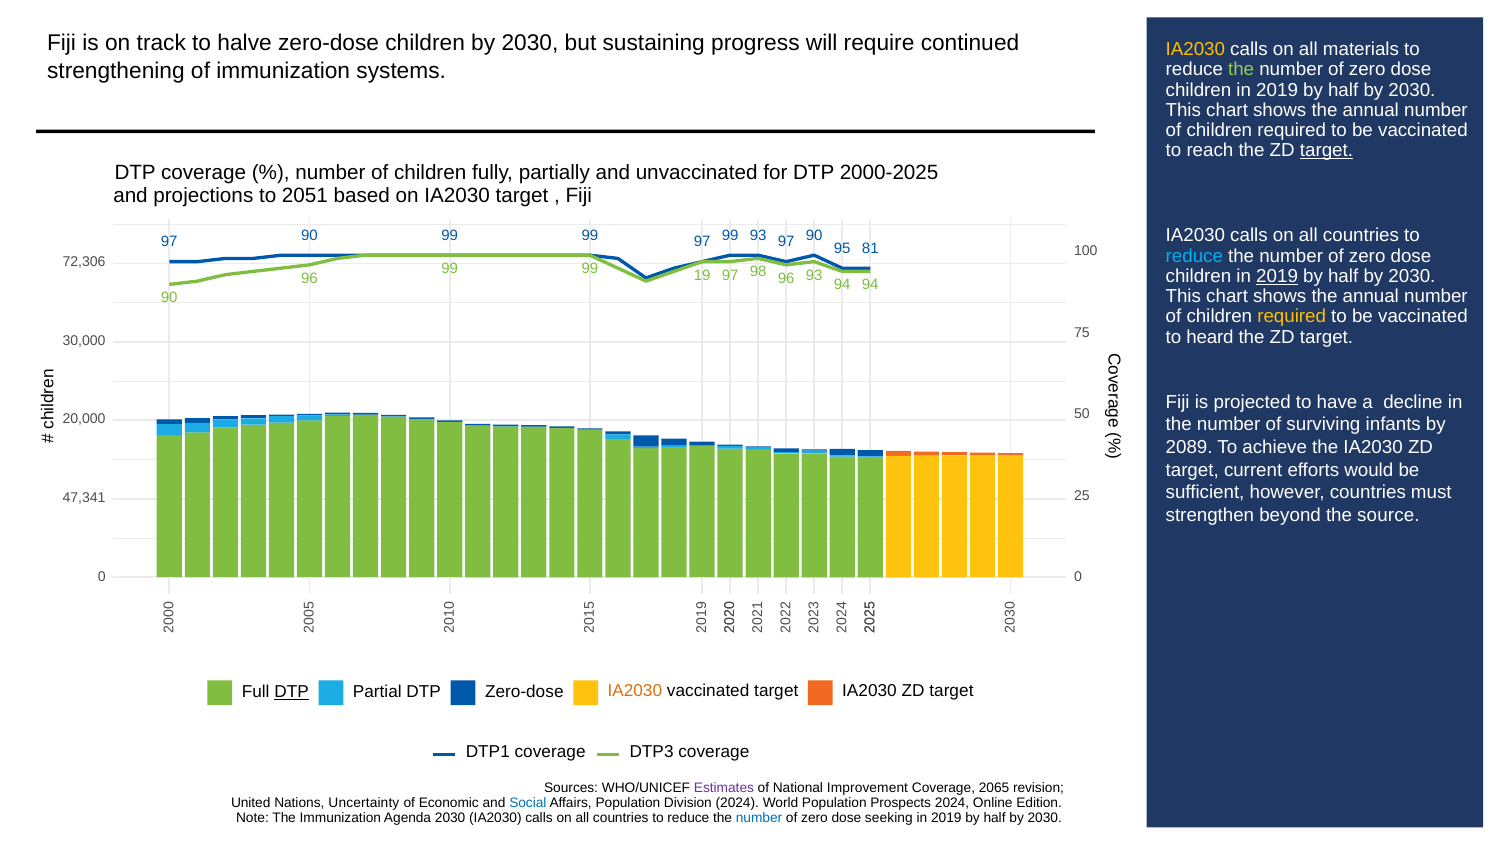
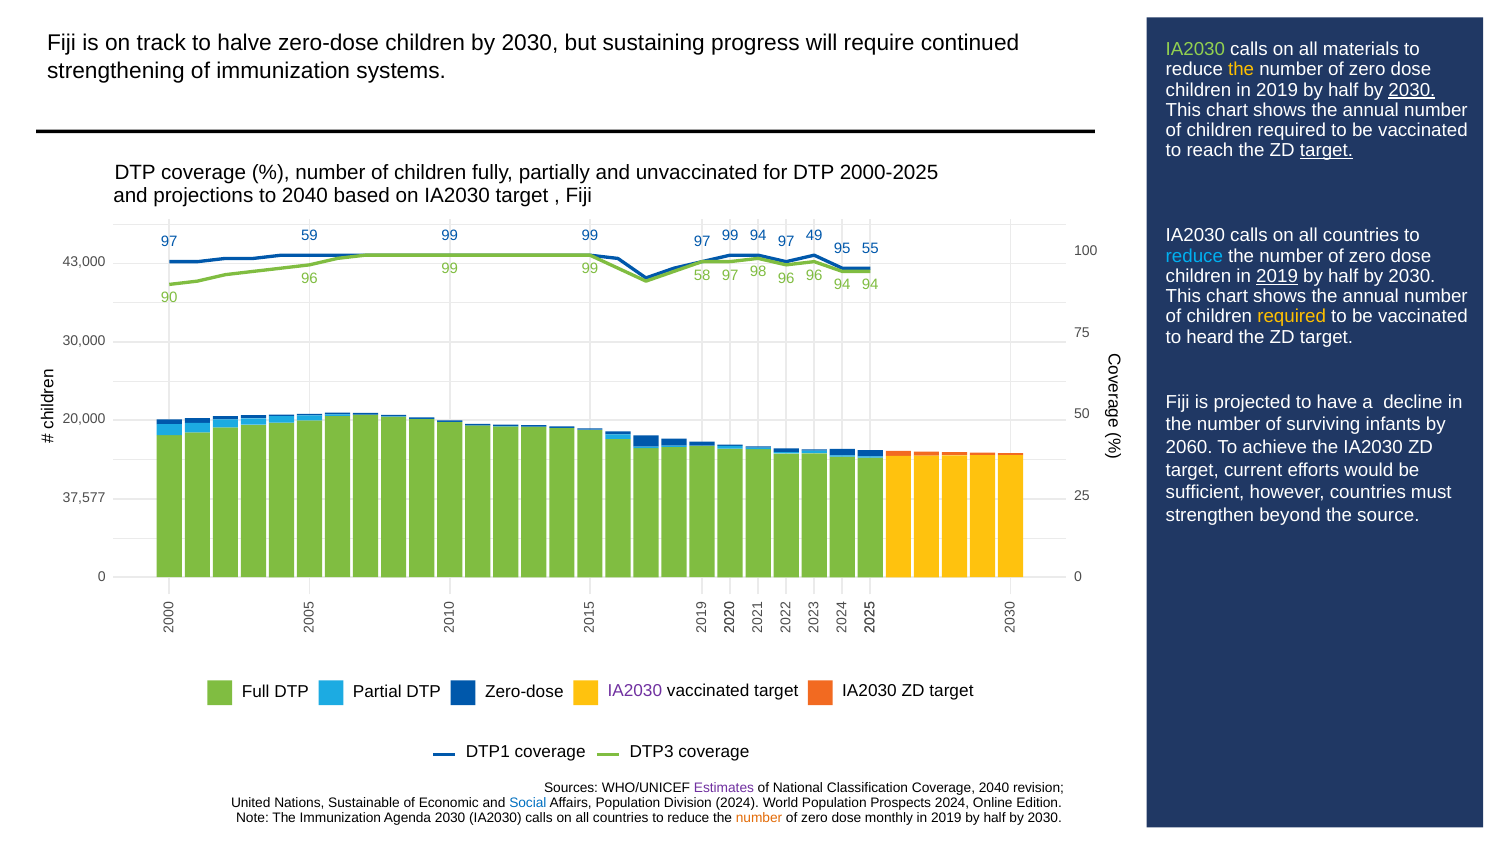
IA2030 colour: yellow -> light green (1195, 49)
the colour: light green -> yellow (1241, 70)
2030 underline: none -> present (1412, 90)
to 2051: 2051 -> 2040 (305, 195)
90: 90 -> 59 (310, 235)
99 93: 93 -> 94 (758, 235)
90: 90 -> 49 (814, 235)
81: 81 -> 55 (870, 248)
72,306: 72,306 -> 43,000 (84, 262)
19: 19 -> 58 (702, 275)
96 93: 93 -> 96 (814, 275)
2089: 2089 -> 2060 (1189, 447)
47,341: 47,341 -> 37,577 (84, 497)
DTP underline: present -> none (292, 692)
IA2030 colour: orange -> purple (635, 690)
Improvement: Improvement -> Classification (868, 788)
Coverage 2065: 2065 -> 2040 (994, 788)
Uncertainty: Uncertainty -> Sustainable (364, 803)
number colour: blue -> orange (759, 817)
seeking: seeking -> monthly (889, 817)
